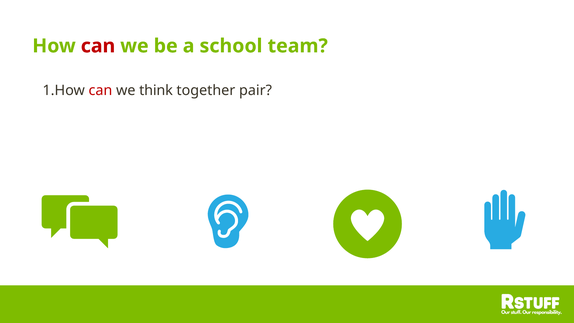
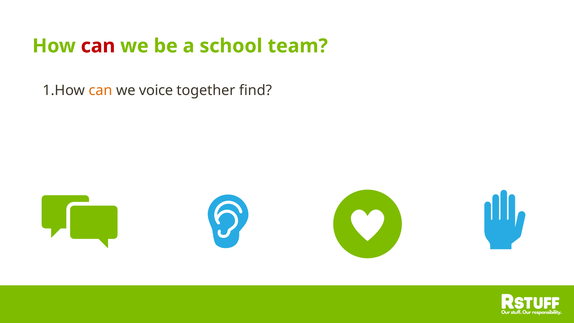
can colour: red -> orange (100, 90)
think: think -> voice (156, 90)
pair: pair -> find (255, 90)
